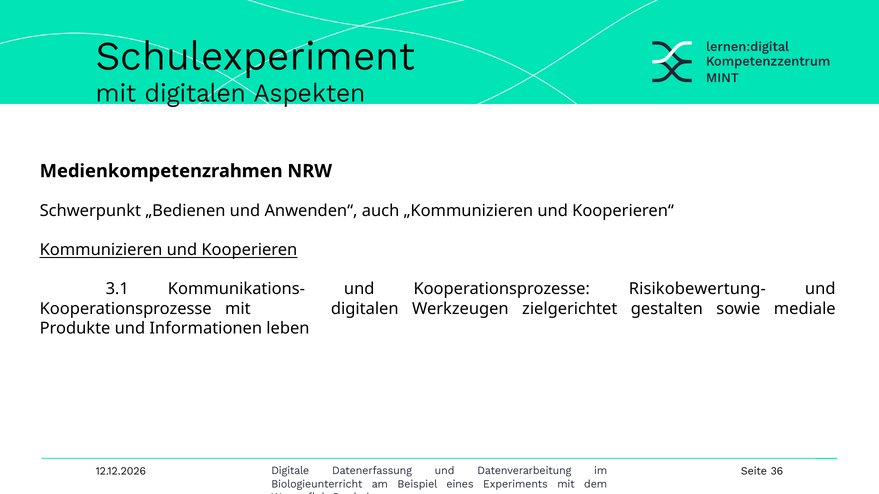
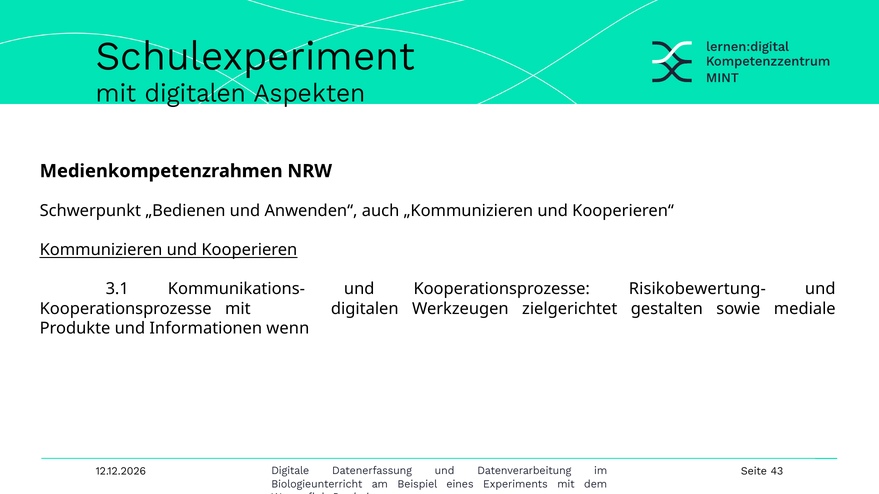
leben: leben -> wenn (288, 329)
36: 36 -> 43 (777, 472)
